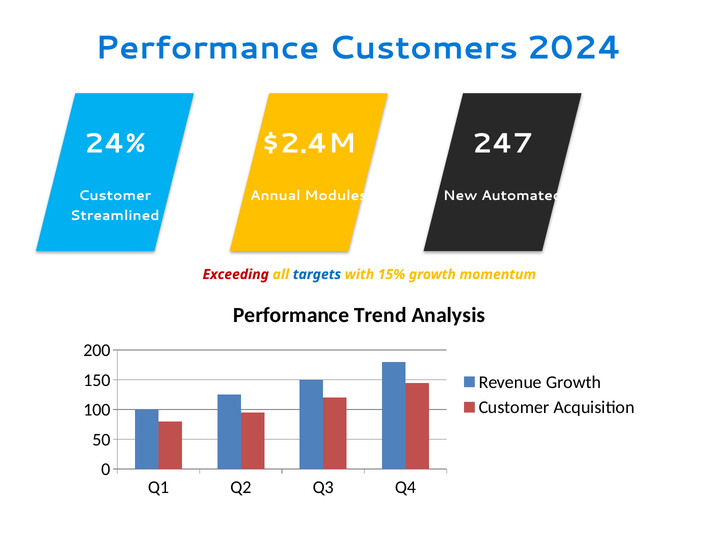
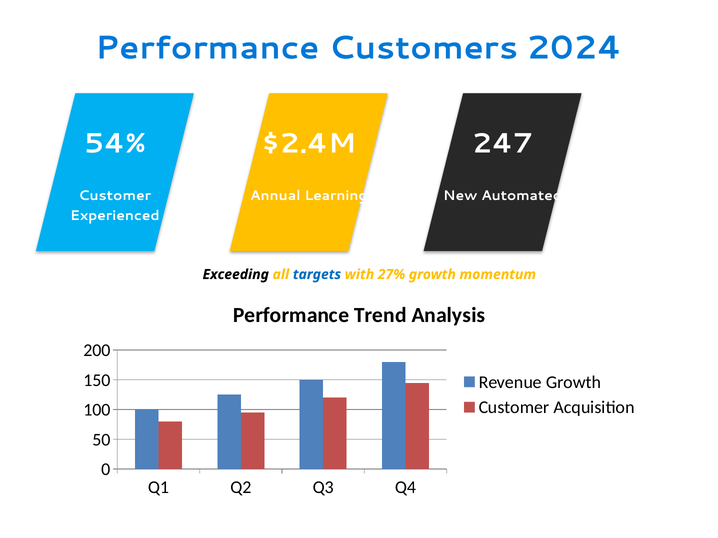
24%: 24% -> 54% (115, 144)
Modules: Modules -> Learning (336, 196)
Streamlined: Streamlined -> Experienced (115, 216)
Exceeding colour: red -> black (236, 275)
15%: 15% -> 27% (392, 275)
